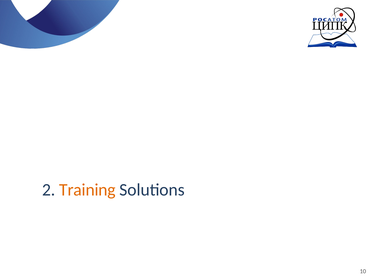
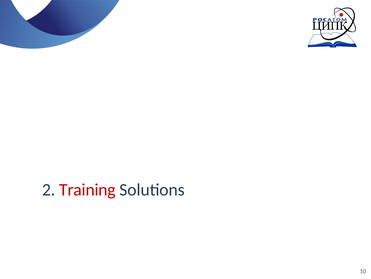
Training colour: orange -> red (87, 189)
